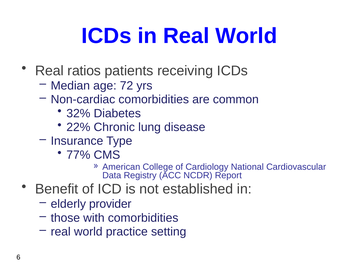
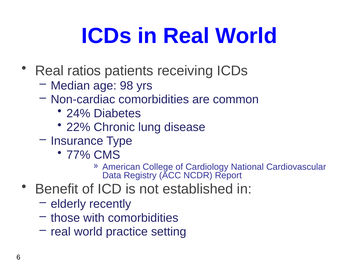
72: 72 -> 98 (127, 86)
32%: 32% -> 24% (78, 113)
provider: provider -> recently (110, 204)
